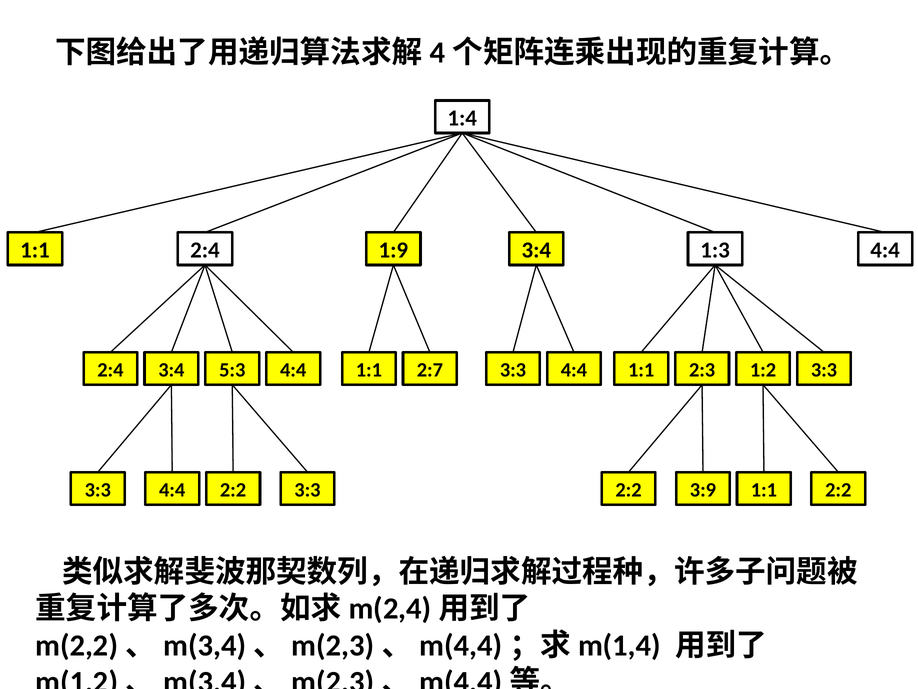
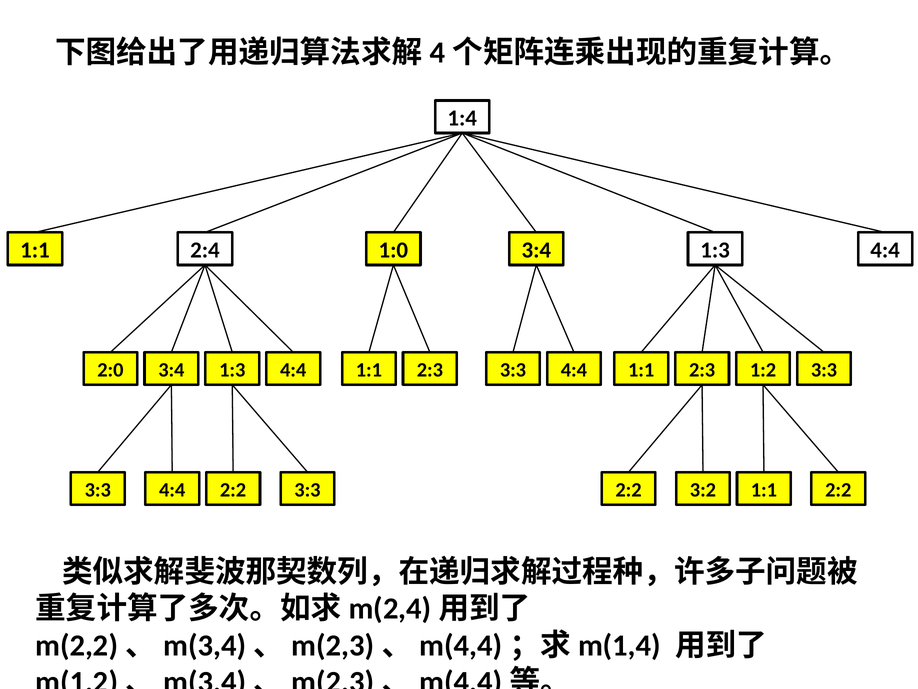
1:9: 1:9 -> 1:0 (393, 250)
2:4: 2:4 -> 2:0 (110, 370)
5:3: 5:3 -> 1:3 (232, 370)
2:7: 2:7 -> 2:3 (430, 370)
3:9: 3:9 -> 3:2 (703, 489)
